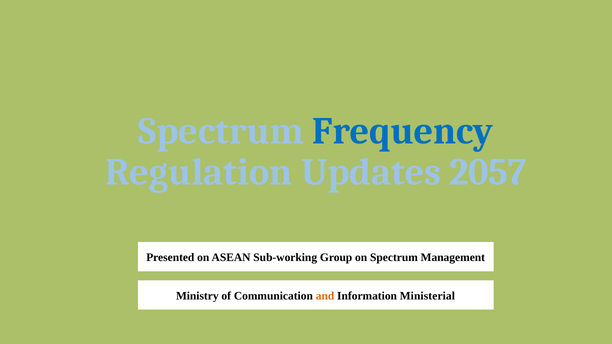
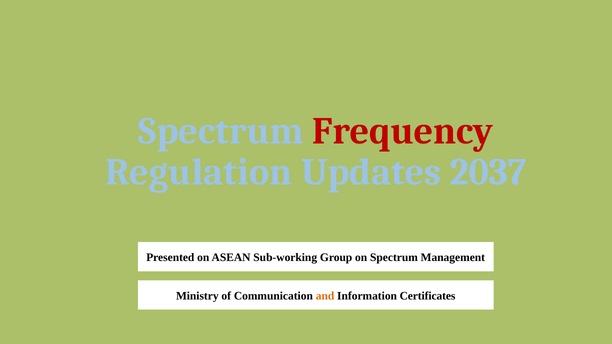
Frequency colour: blue -> red (403, 131)
2057: 2057 -> 2037 (488, 172)
Ministerial: Ministerial -> Certificates (427, 296)
